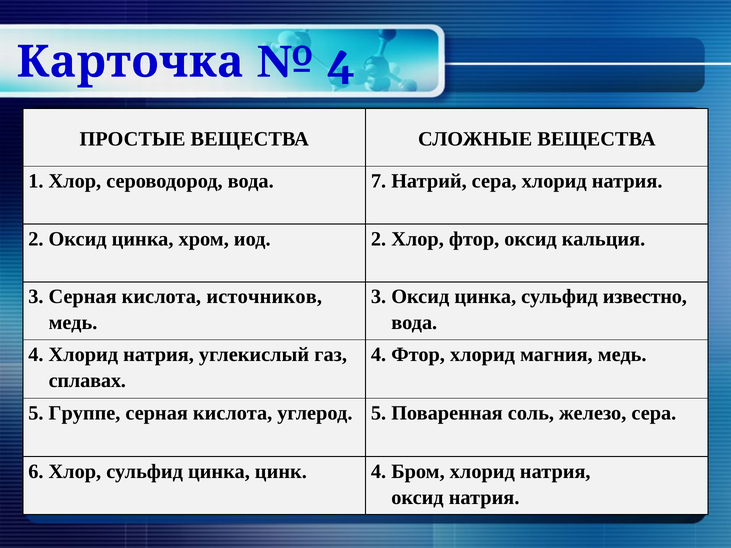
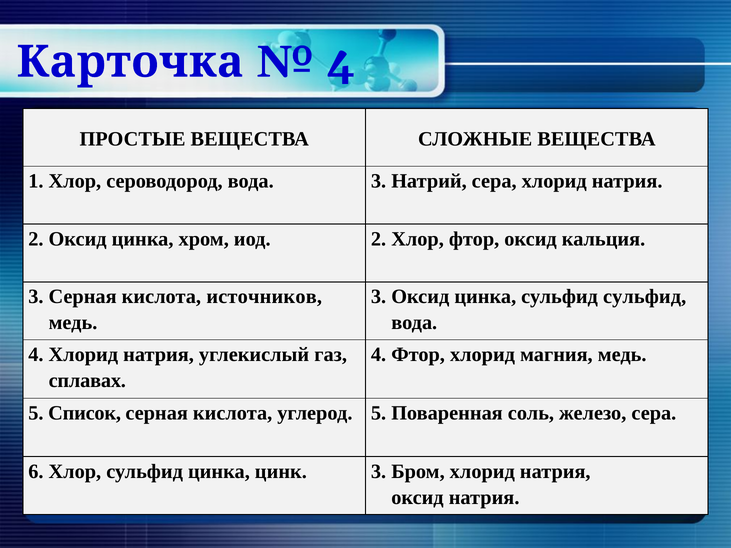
вода 7: 7 -> 3 (379, 181)
сульфид известно: известно -> сульфид (645, 297)
Группе: Группе -> Список (85, 413)
цинк 4: 4 -> 3 (379, 472)
